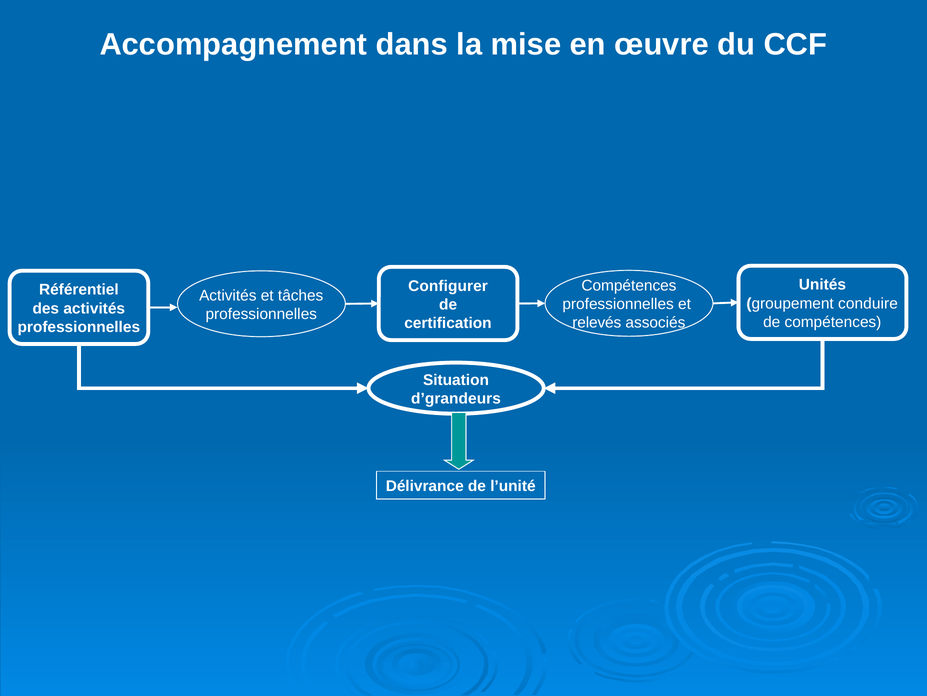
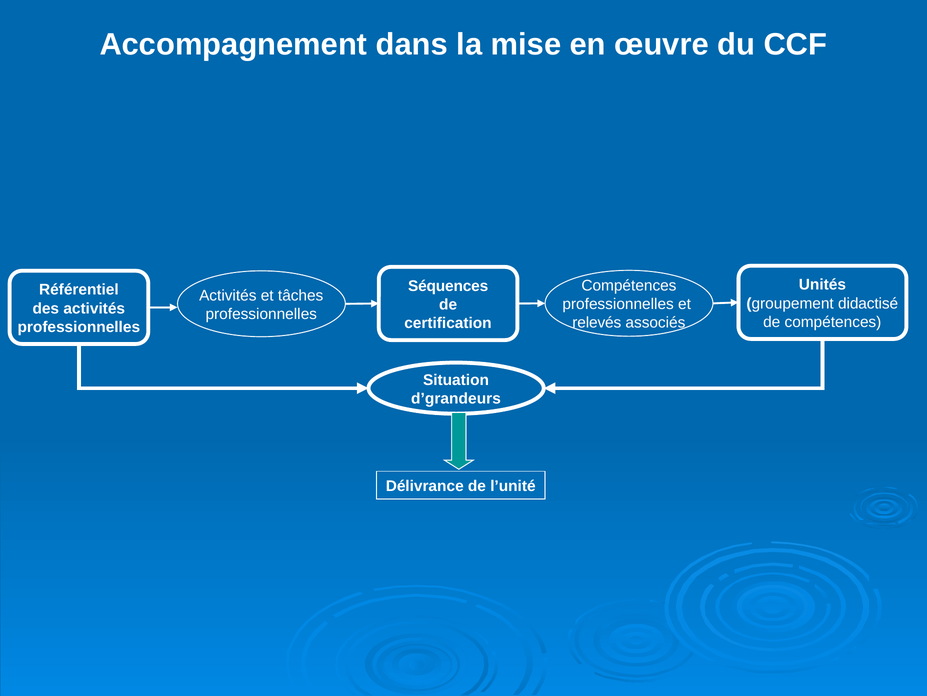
Configurer: Configurer -> Séquences (448, 286)
conduire: conduire -> didactisé (868, 303)
